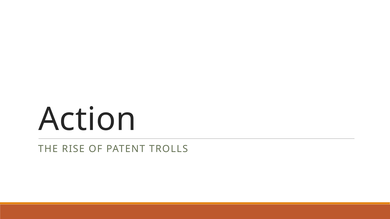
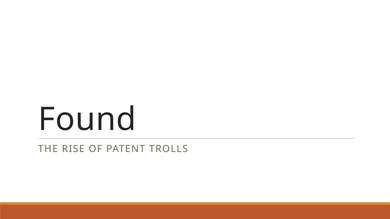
Action: Action -> Found (87, 120)
